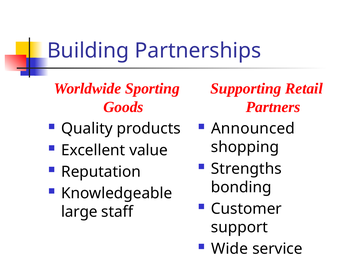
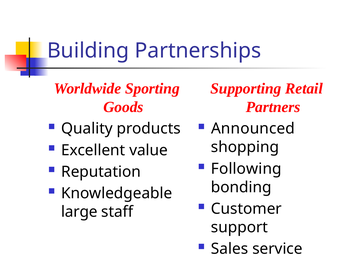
Strengths: Strengths -> Following (246, 168)
Wide: Wide -> Sales (230, 248)
